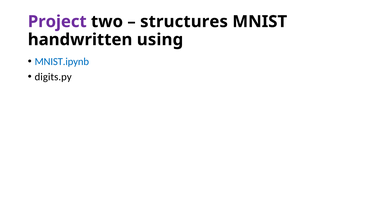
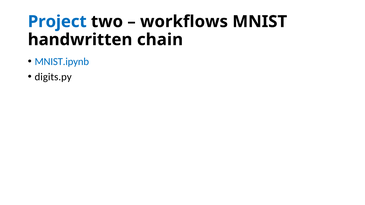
Project colour: purple -> blue (57, 22)
structures: structures -> workflows (184, 22)
using: using -> chain (160, 40)
